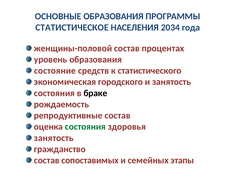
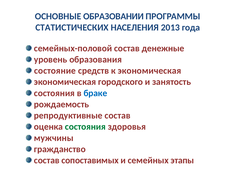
ОСНОВНЫЕ ОБРАЗОВАНИЯ: ОБРАЗОВАНИЯ -> ОБРАЗОВАНИИ (114, 16)
СТАТИСТИЧЕСКОЕ: СТАТИСТИЧЕСКОЕ -> СТАТИСТИЧЕСКИХ (72, 27)
2034: 2034 -> 2013 (170, 27)
женщины-половой: женщины-половой -> семейных-половой (73, 48)
процентах: процентах -> денежные (163, 48)
к статистического: статистического -> экономическая (150, 70)
браке colour: black -> blue (95, 93)
занятость: занятость -> мужчины (54, 137)
